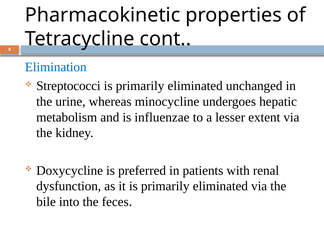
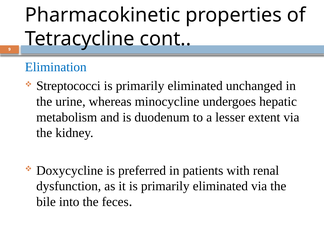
influenzae: influenzae -> duodenum (162, 117)
